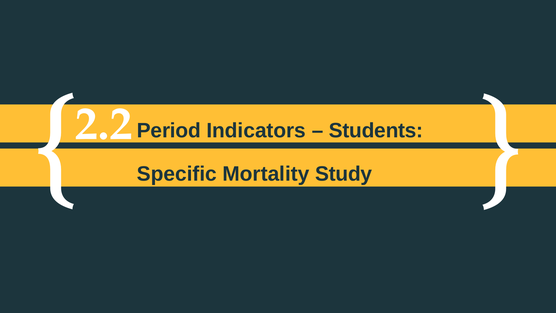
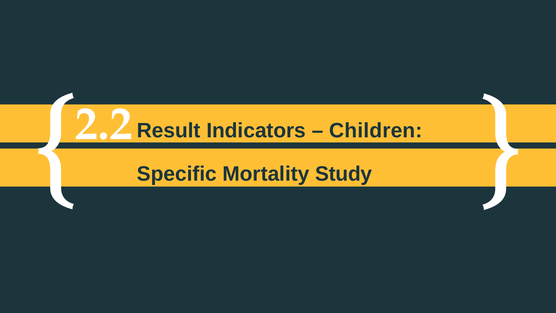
Period: Period -> Result (169, 130)
Students: Students -> Children (376, 130)
